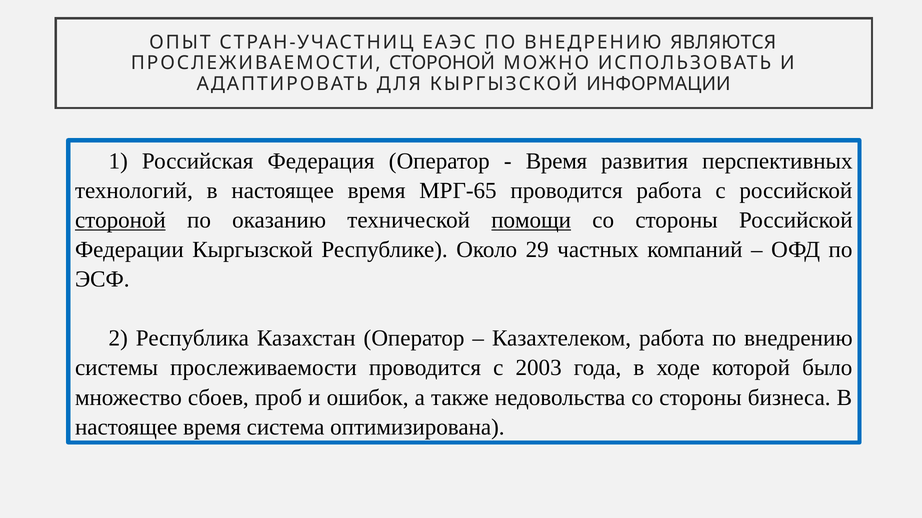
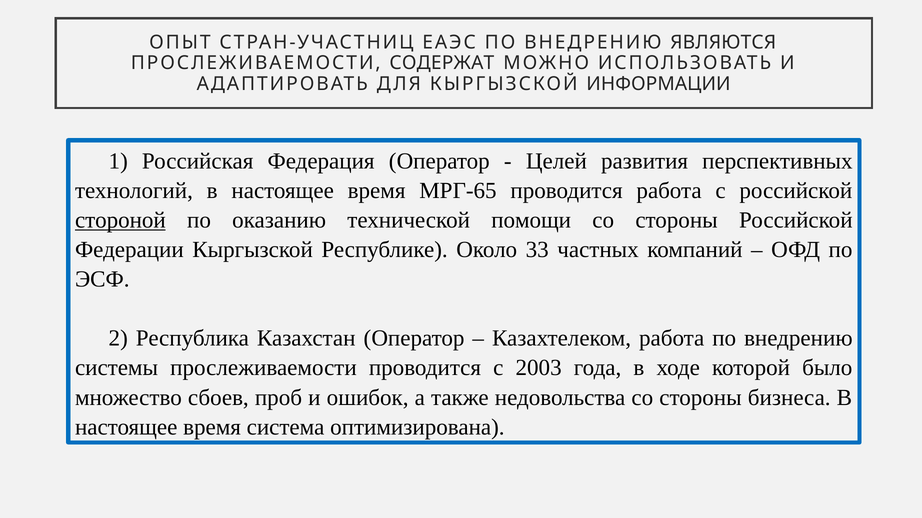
ПРОСЛЕЖИВАЕМОСТИ СТОРОНОЙ: СТОРОНОЙ -> СОДЕРЖАТ (442, 63)
Время: Время -> Целей (556, 161)
помощи underline: present -> none (531, 220)
29: 29 -> 33 (537, 250)
